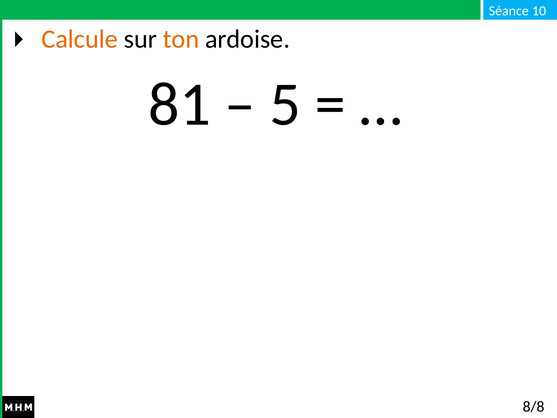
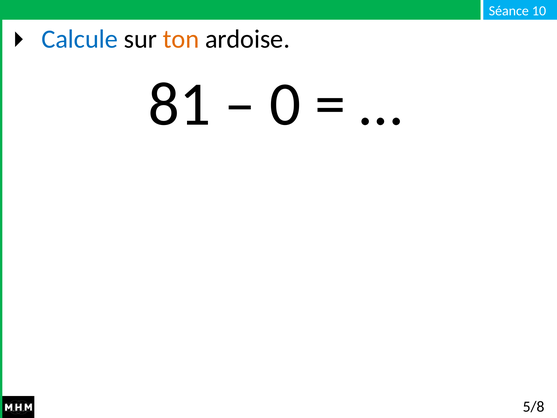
Calcule colour: orange -> blue (80, 39)
5: 5 -> 0 (285, 104)
8/8: 8/8 -> 5/8 (534, 406)
